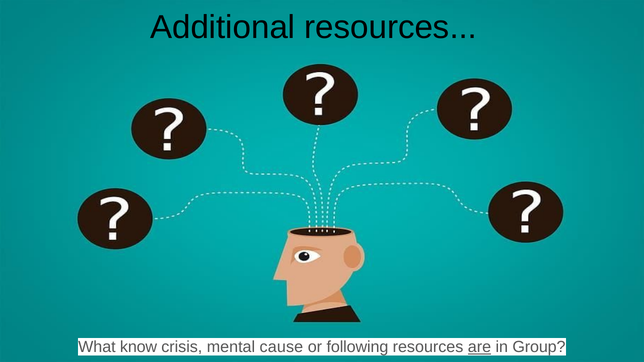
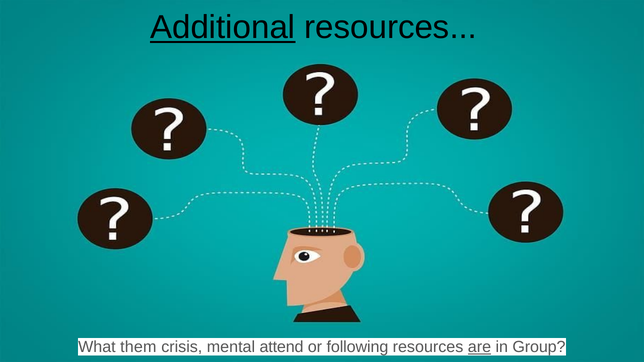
Additional underline: none -> present (223, 28)
know: know -> them (138, 347)
cause: cause -> attend (282, 347)
